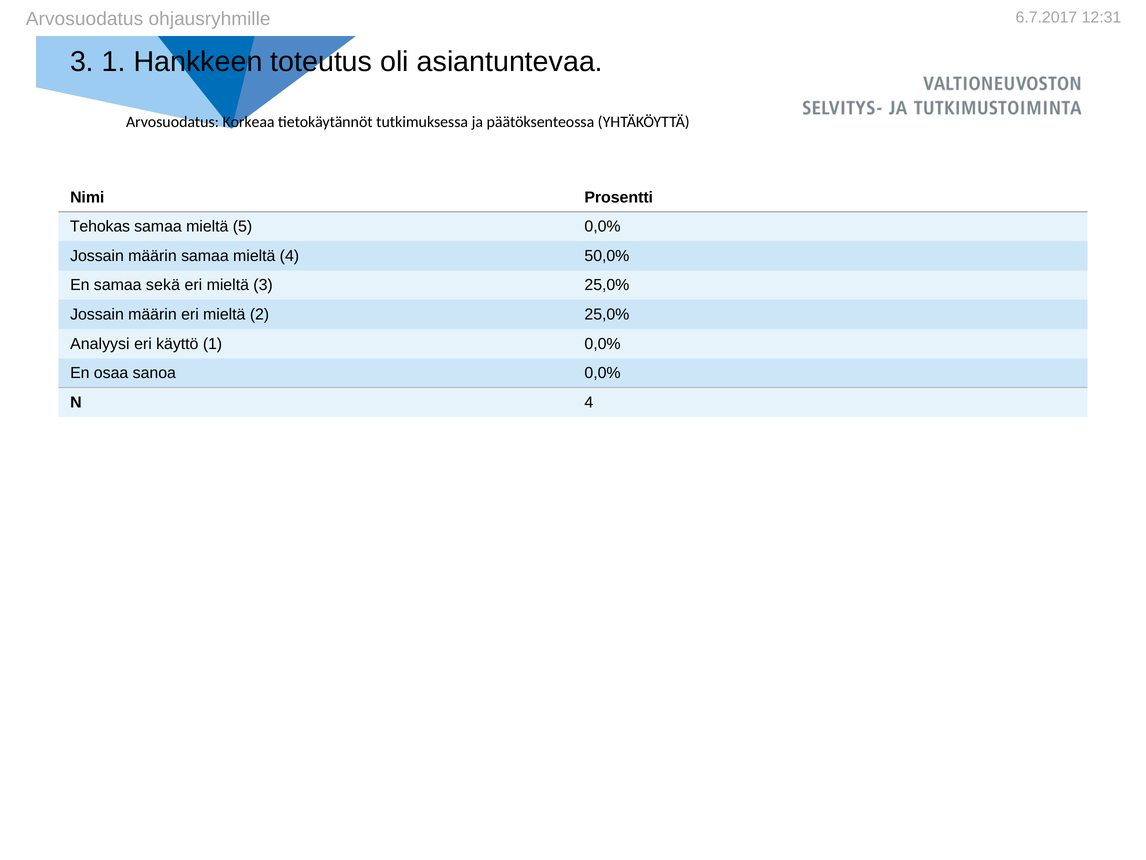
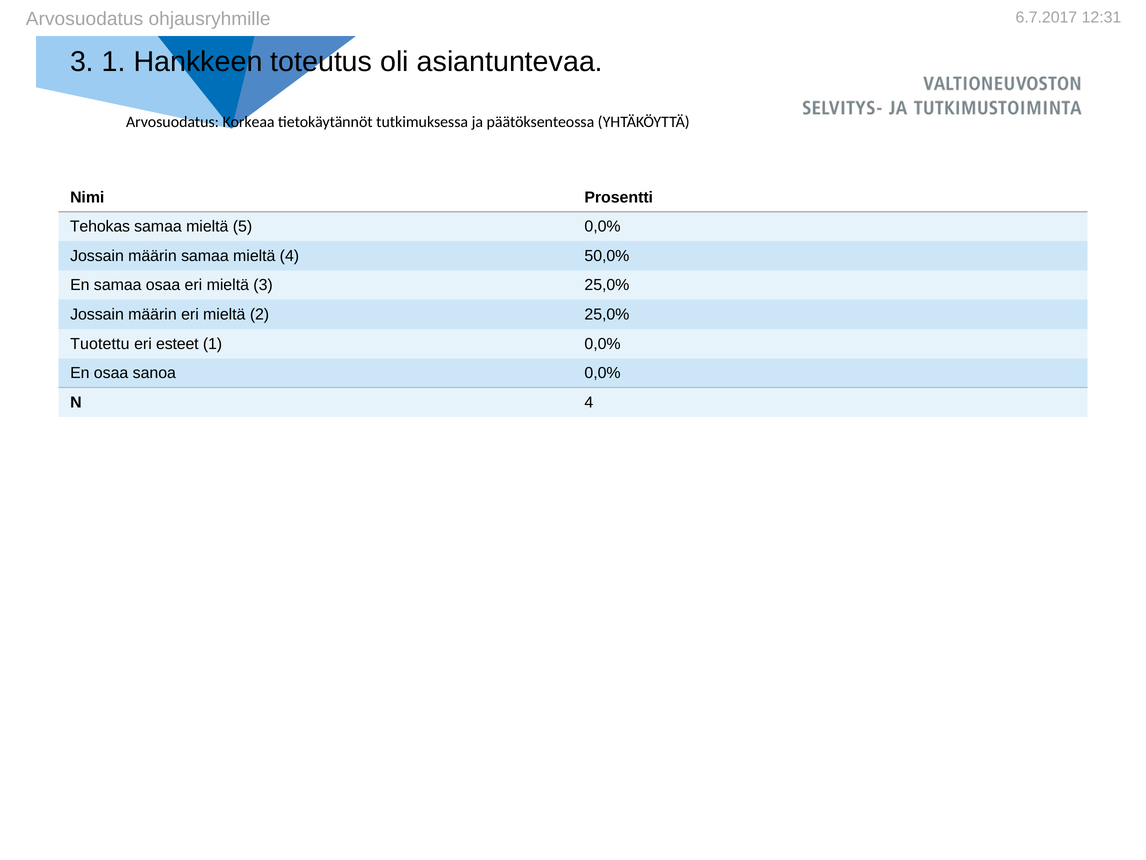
samaa sekä: sekä -> osaa (163, 285)
Analyysi: Analyysi -> Tuotettu (100, 344)
käyttö: käyttö -> esteet (177, 344)
